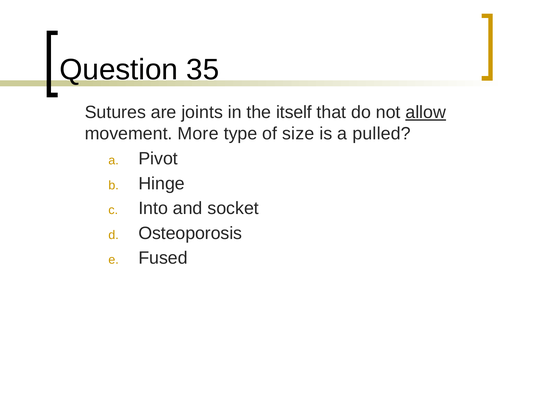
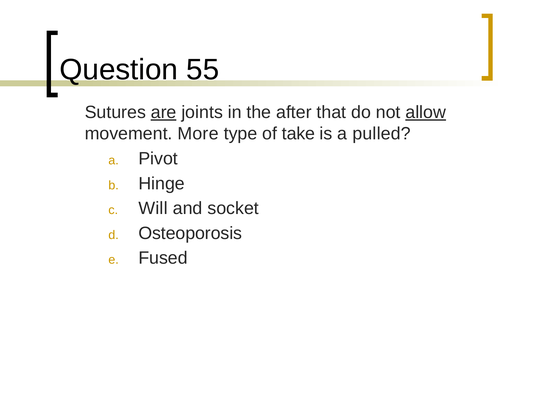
35: 35 -> 55 (203, 70)
are underline: none -> present (164, 112)
itself: itself -> after (294, 112)
size: size -> take (298, 134)
Into: Into -> Will (153, 208)
